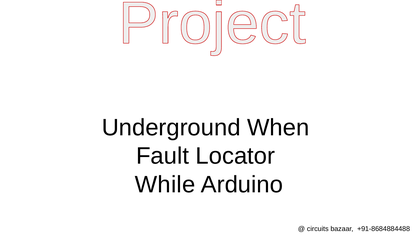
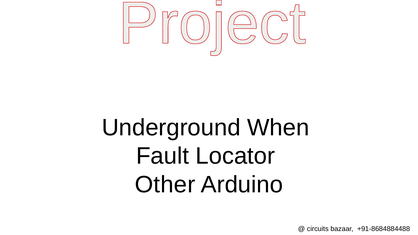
While: While -> Other (165, 185)
